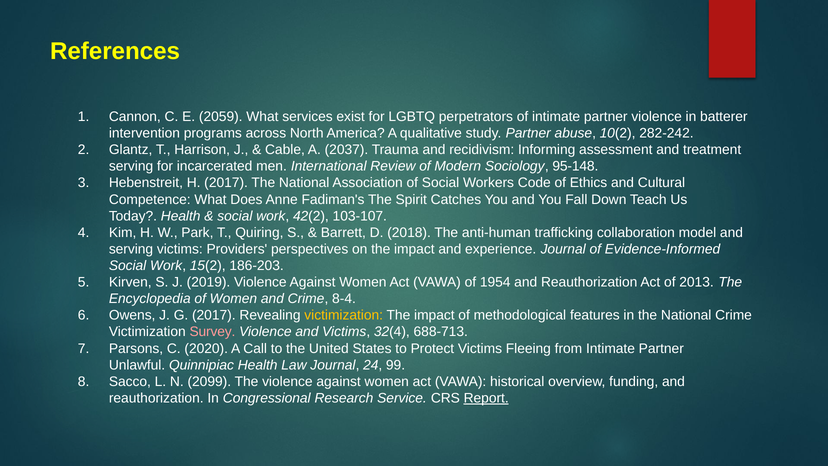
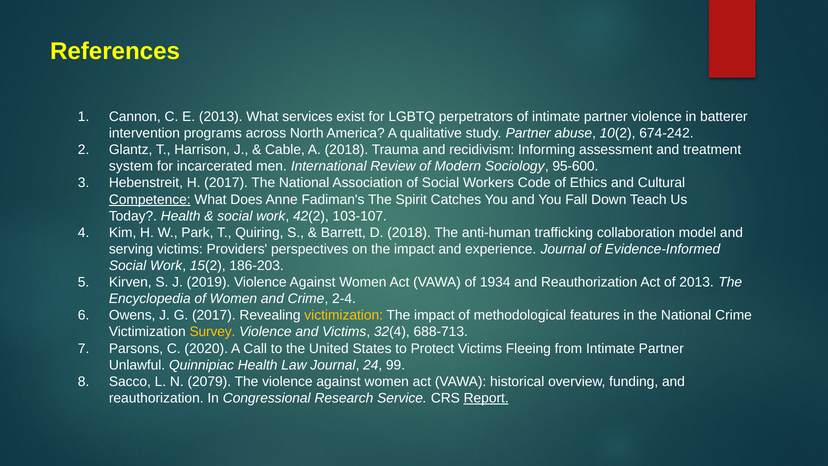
E 2059: 2059 -> 2013 (221, 117)
282-242: 282-242 -> 674-242 (666, 133)
A 2037: 2037 -> 2018 (346, 150)
serving: serving -> system (131, 166)
95-148: 95-148 -> 95-600 (575, 166)
Competence underline: none -> present (150, 199)
1954: 1954 -> 1934 (495, 282)
8-4: 8-4 -> 2-4 (344, 299)
Survey colour: pink -> yellow (212, 332)
2099: 2099 -> 2079 (209, 381)
